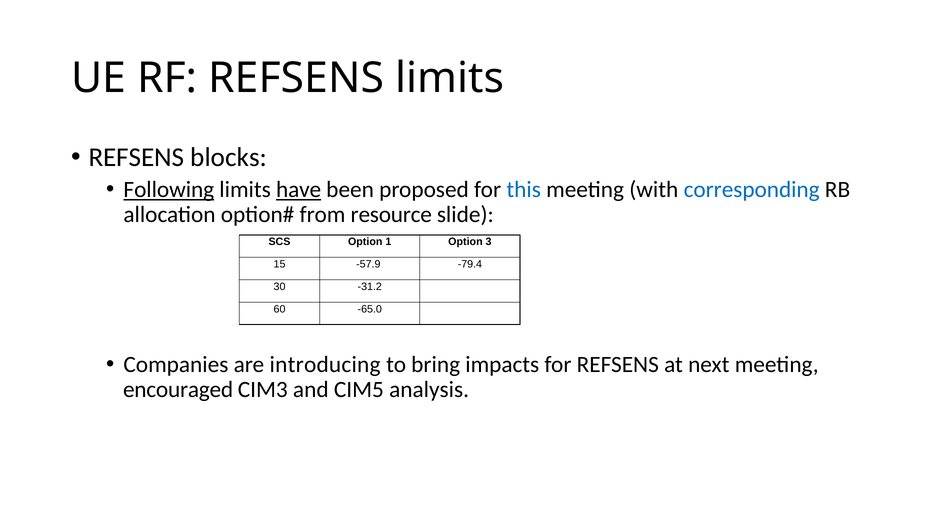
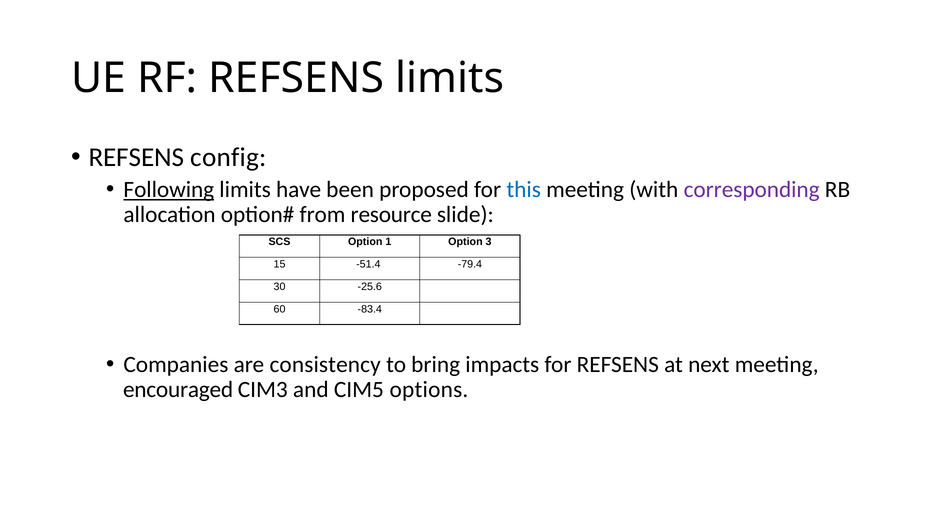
blocks: blocks -> config (229, 158)
have underline: present -> none (299, 190)
corresponding colour: blue -> purple (752, 190)
-57.9: -57.9 -> -51.4 (368, 264)
-31.2: -31.2 -> -25.6 (370, 287)
-65.0: -65.0 -> -83.4 (370, 309)
introducing: introducing -> consistency (325, 365)
analysis: analysis -> options (429, 390)
